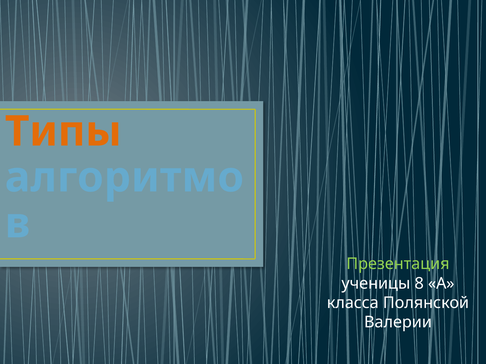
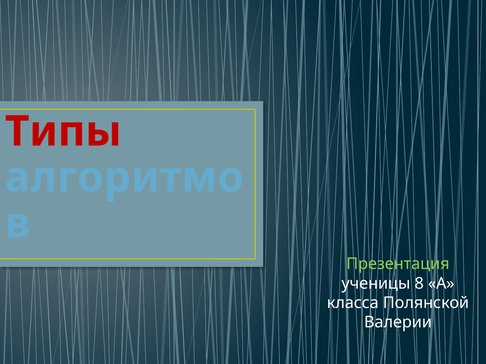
Типы colour: orange -> red (63, 132)
